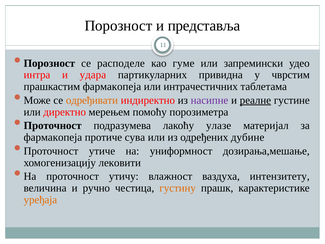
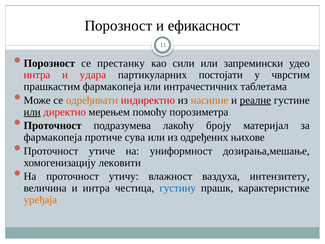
представља: представља -> ефикасност (204, 26)
расподеле: расподеле -> престанку (121, 63)
гуме: гуме -> сили (184, 63)
привидна: привидна -> постојати (221, 75)
насипне colour: purple -> orange (210, 100)
или underline: none -> present (32, 112)
улазе: улазе -> броју (219, 126)
дубине: дубине -> њихове (248, 137)
и ручно: ручно -> интра (96, 188)
густину colour: orange -> blue (178, 188)
